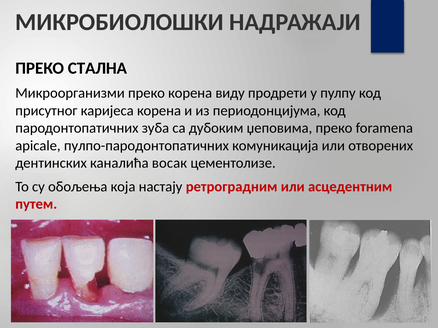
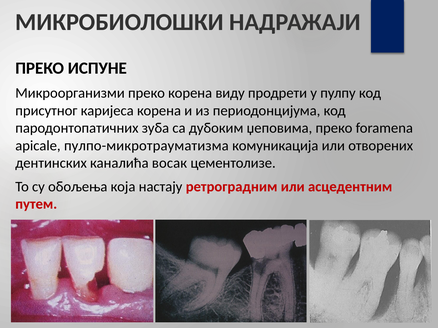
СТАЛНА: СТАЛНА -> ИСПУНЕ (97, 68)
пулпо-пародонтопатичних: пулпо-пародонтопатичних -> пулпо-микротрауматизма (146, 146)
